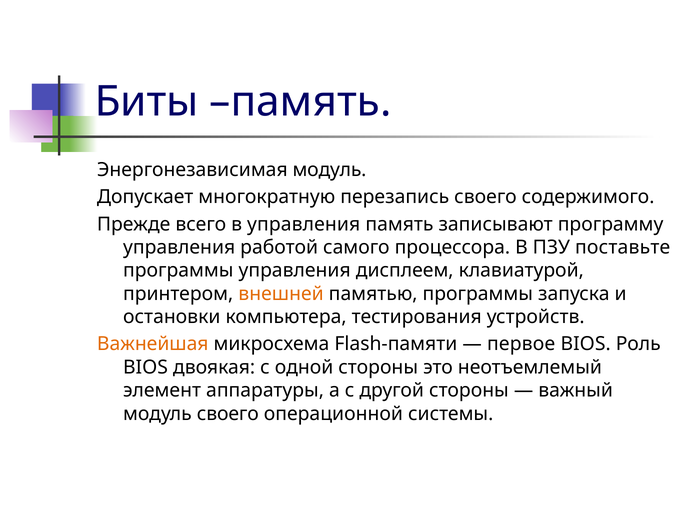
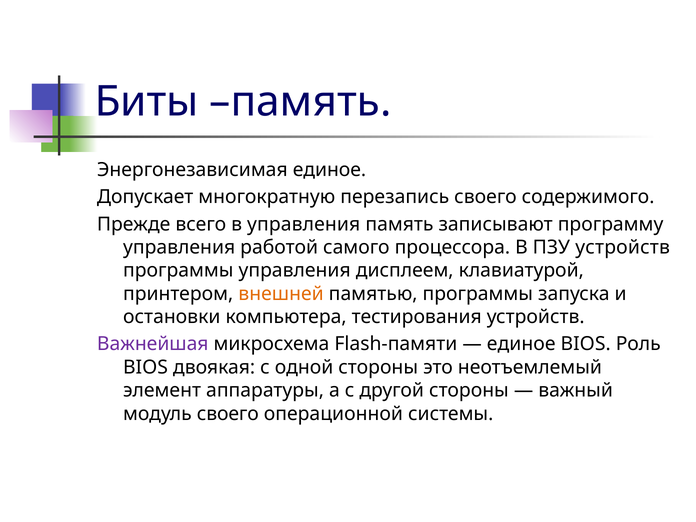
Энергонезависимая модуль: модуль -> единое (329, 170)
ПЗУ поставьте: поставьте -> устройств (623, 247)
Важнейшая colour: orange -> purple (153, 344)
первое: первое -> единое (521, 344)
